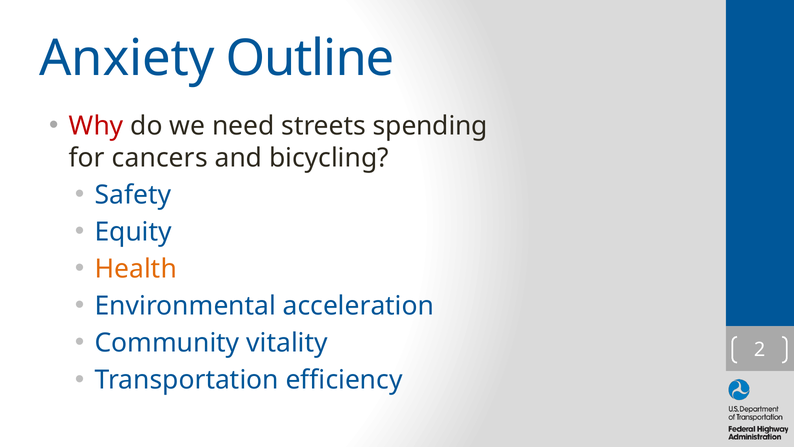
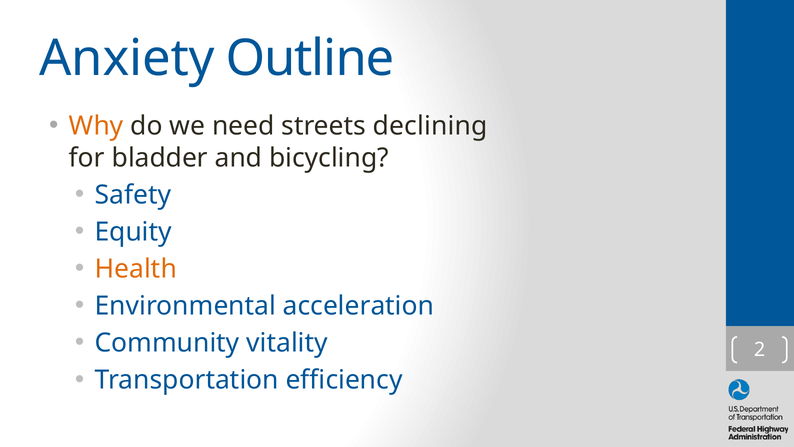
Why colour: red -> orange (96, 126)
spending: spending -> declining (430, 126)
cancers: cancers -> bladder (160, 158)
